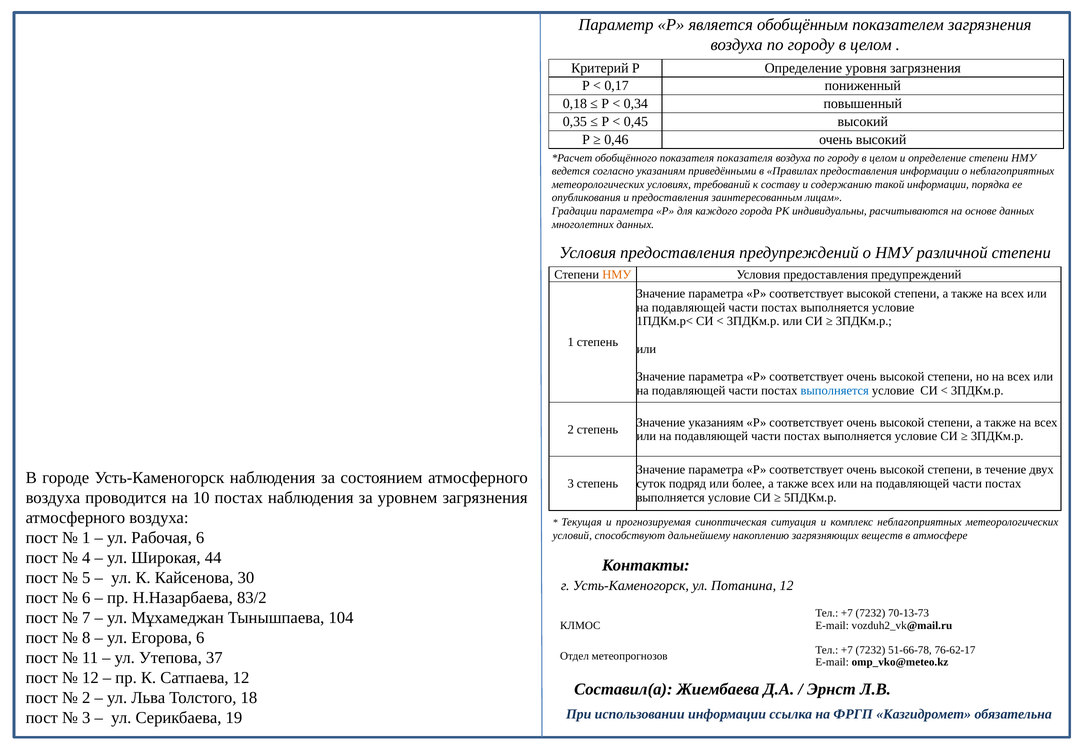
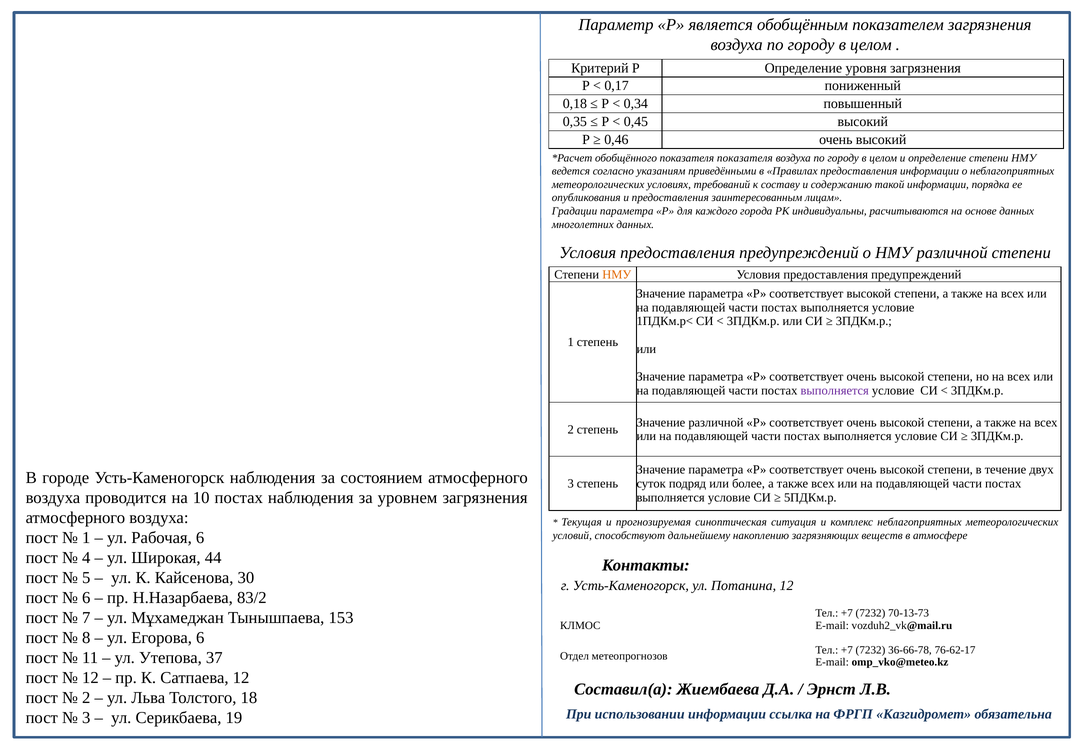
выполняется colour: blue -> purple (835, 391)
Значение указаниям: указаниям -> различной (716, 423)
104: 104 -> 153 (341, 618)
51-66-78: 51-66-78 -> 36-66-78 (910, 650)
